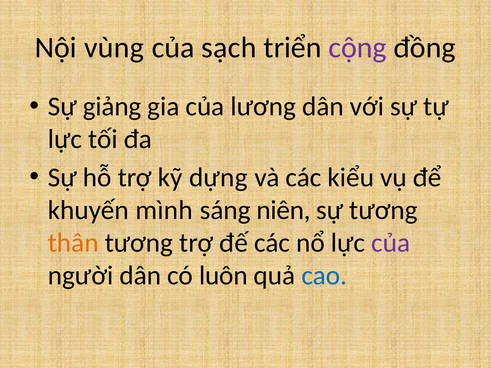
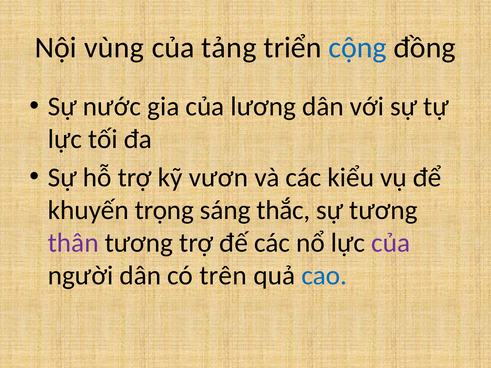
sạch: sạch -> tảng (229, 48)
cộng colour: purple -> blue (357, 48)
giảng: giảng -> nước (112, 107)
dựng: dựng -> vươn (218, 178)
mình: mình -> trọng (164, 210)
niên: niên -> thắc (283, 210)
thân colour: orange -> purple (73, 243)
luôn: luôn -> trên (223, 276)
